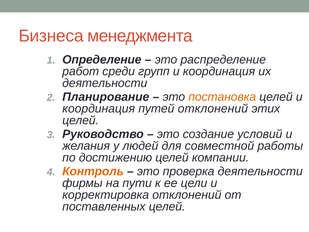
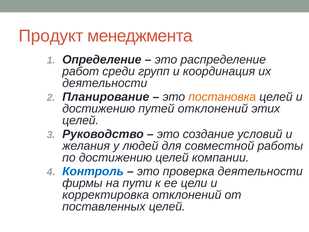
Бизнеса: Бизнеса -> Продукт (51, 36)
координация: координация -> достижению (99, 108)
Контроль colour: orange -> blue (93, 171)
